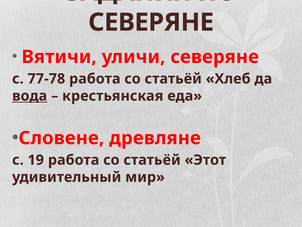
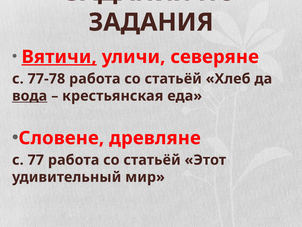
СЕВЕРЯНЕ: СЕВЕРЯНЕ -> ЗАДАНИЯ (151, 22)
Вятичи underline: none -> present (59, 57)
19: 19 -> 77 (36, 160)
